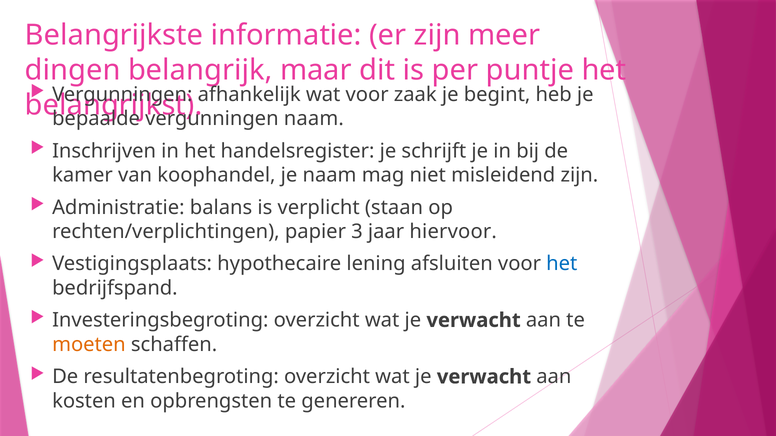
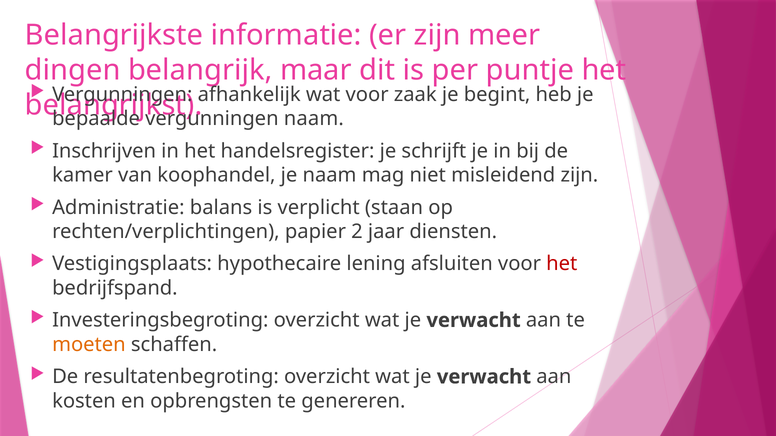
3: 3 -> 2 (357, 232)
hiervoor: hiervoor -> diensten (453, 232)
het colour: blue -> red (562, 264)
